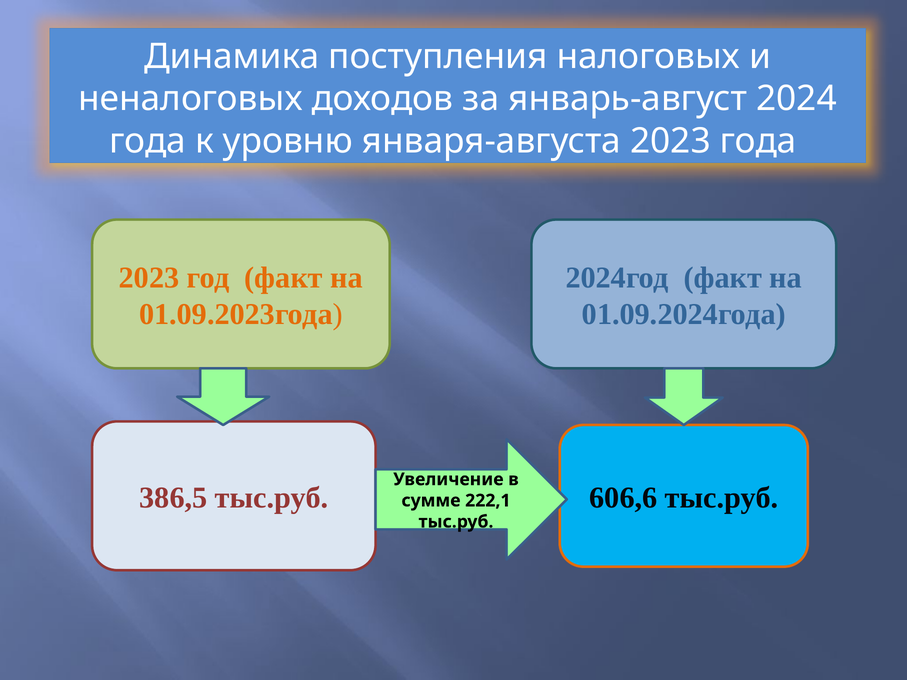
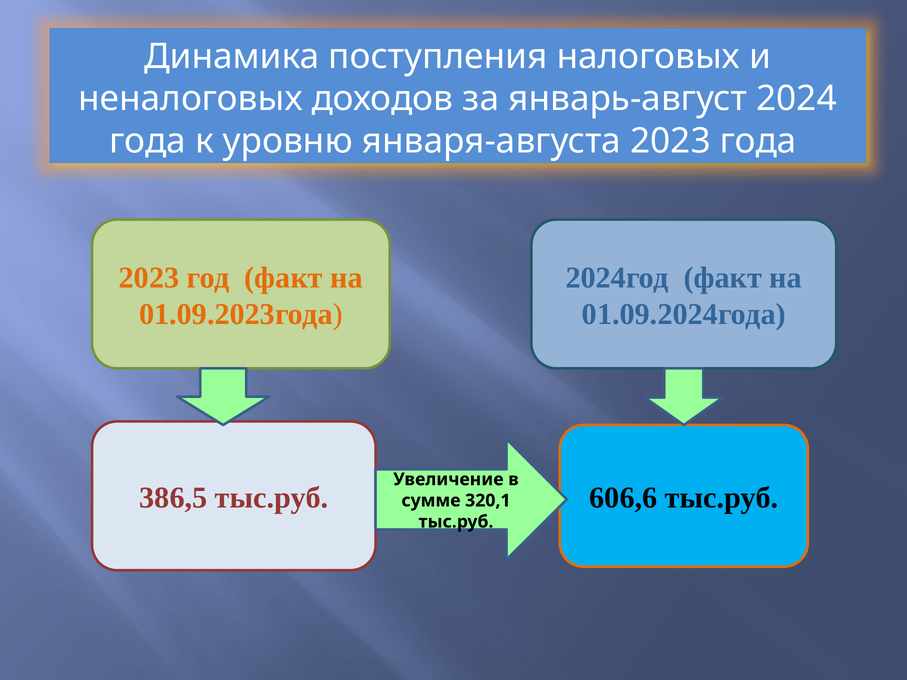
222,1: 222,1 -> 320,1 (488, 501)
